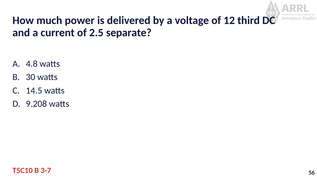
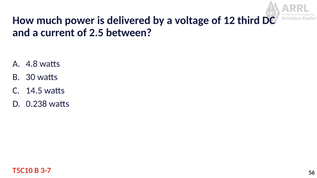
separate: separate -> between (129, 33)
9.208: 9.208 -> 0.238 (36, 104)
